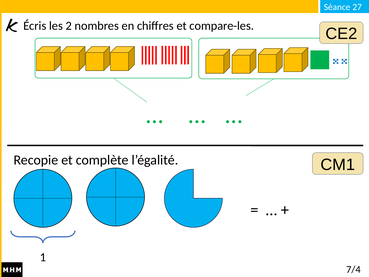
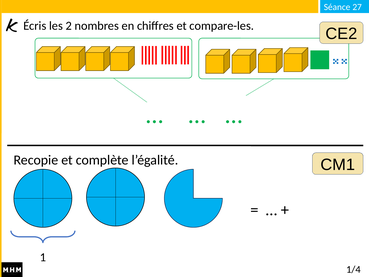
7/4: 7/4 -> 1/4 (353, 269)
